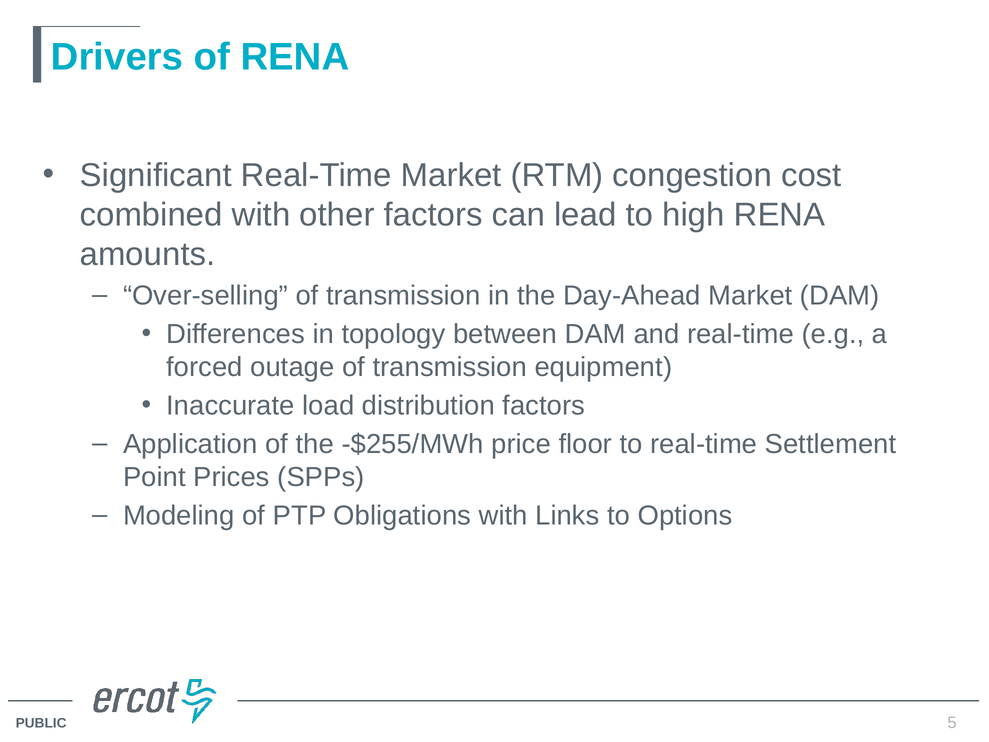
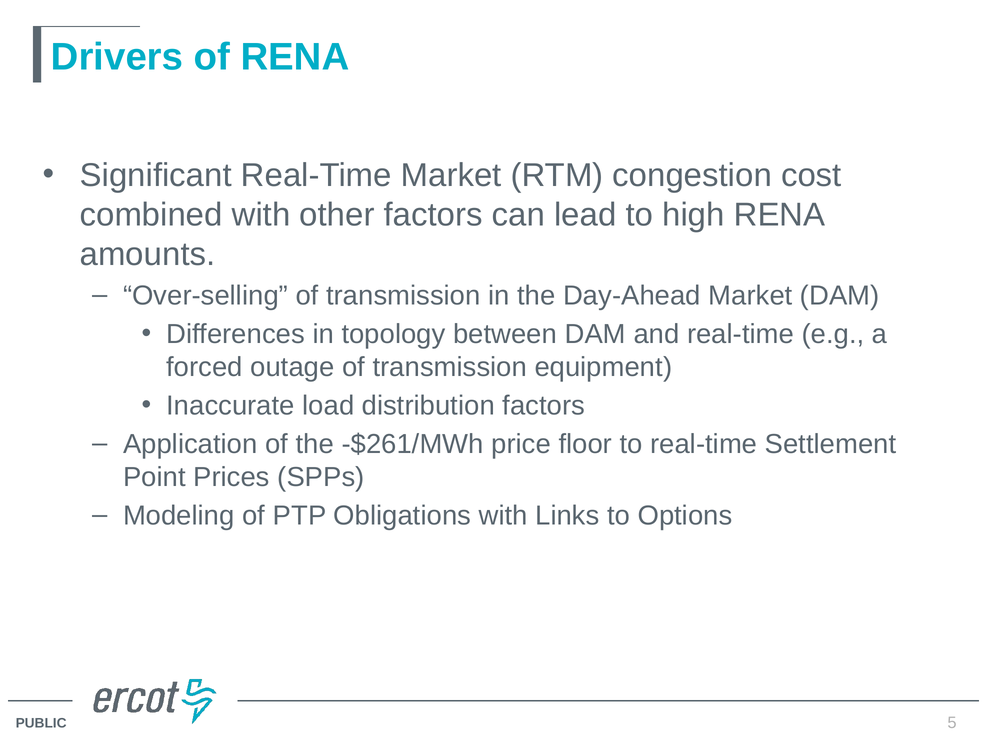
-$255/MWh: -$255/MWh -> -$261/MWh (413, 444)
